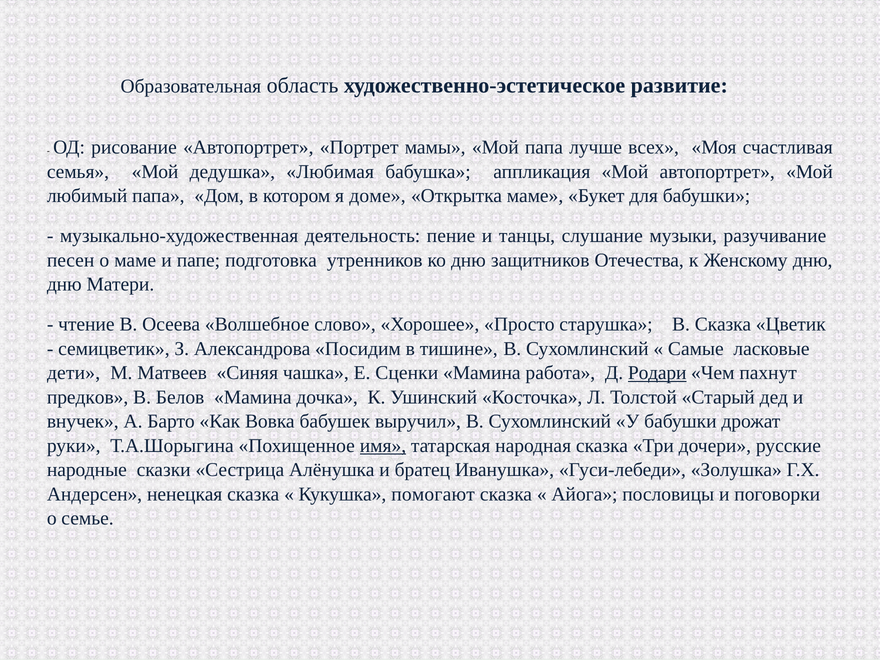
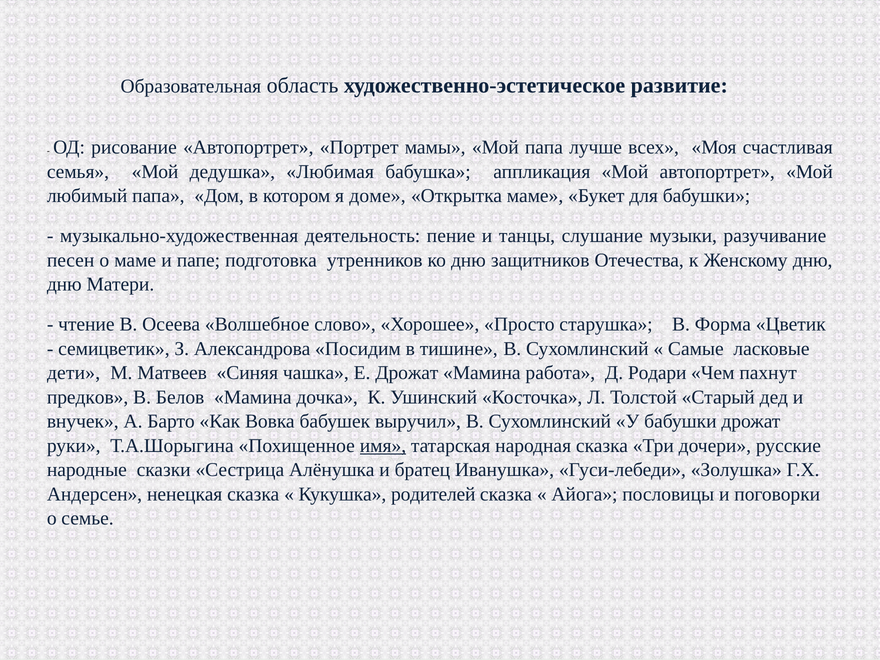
В Сказка: Сказка -> Форма (723, 324)
Е Сценки: Сценки -> Дрожат (407, 373)
Родари underline: present -> none (657, 373)
помогают: помогают -> родителей (433, 494)
